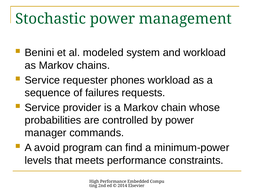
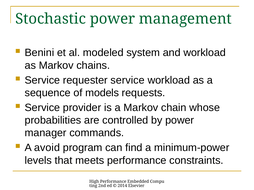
requester phones: phones -> service (128, 80)
failures: failures -> models (102, 93)
